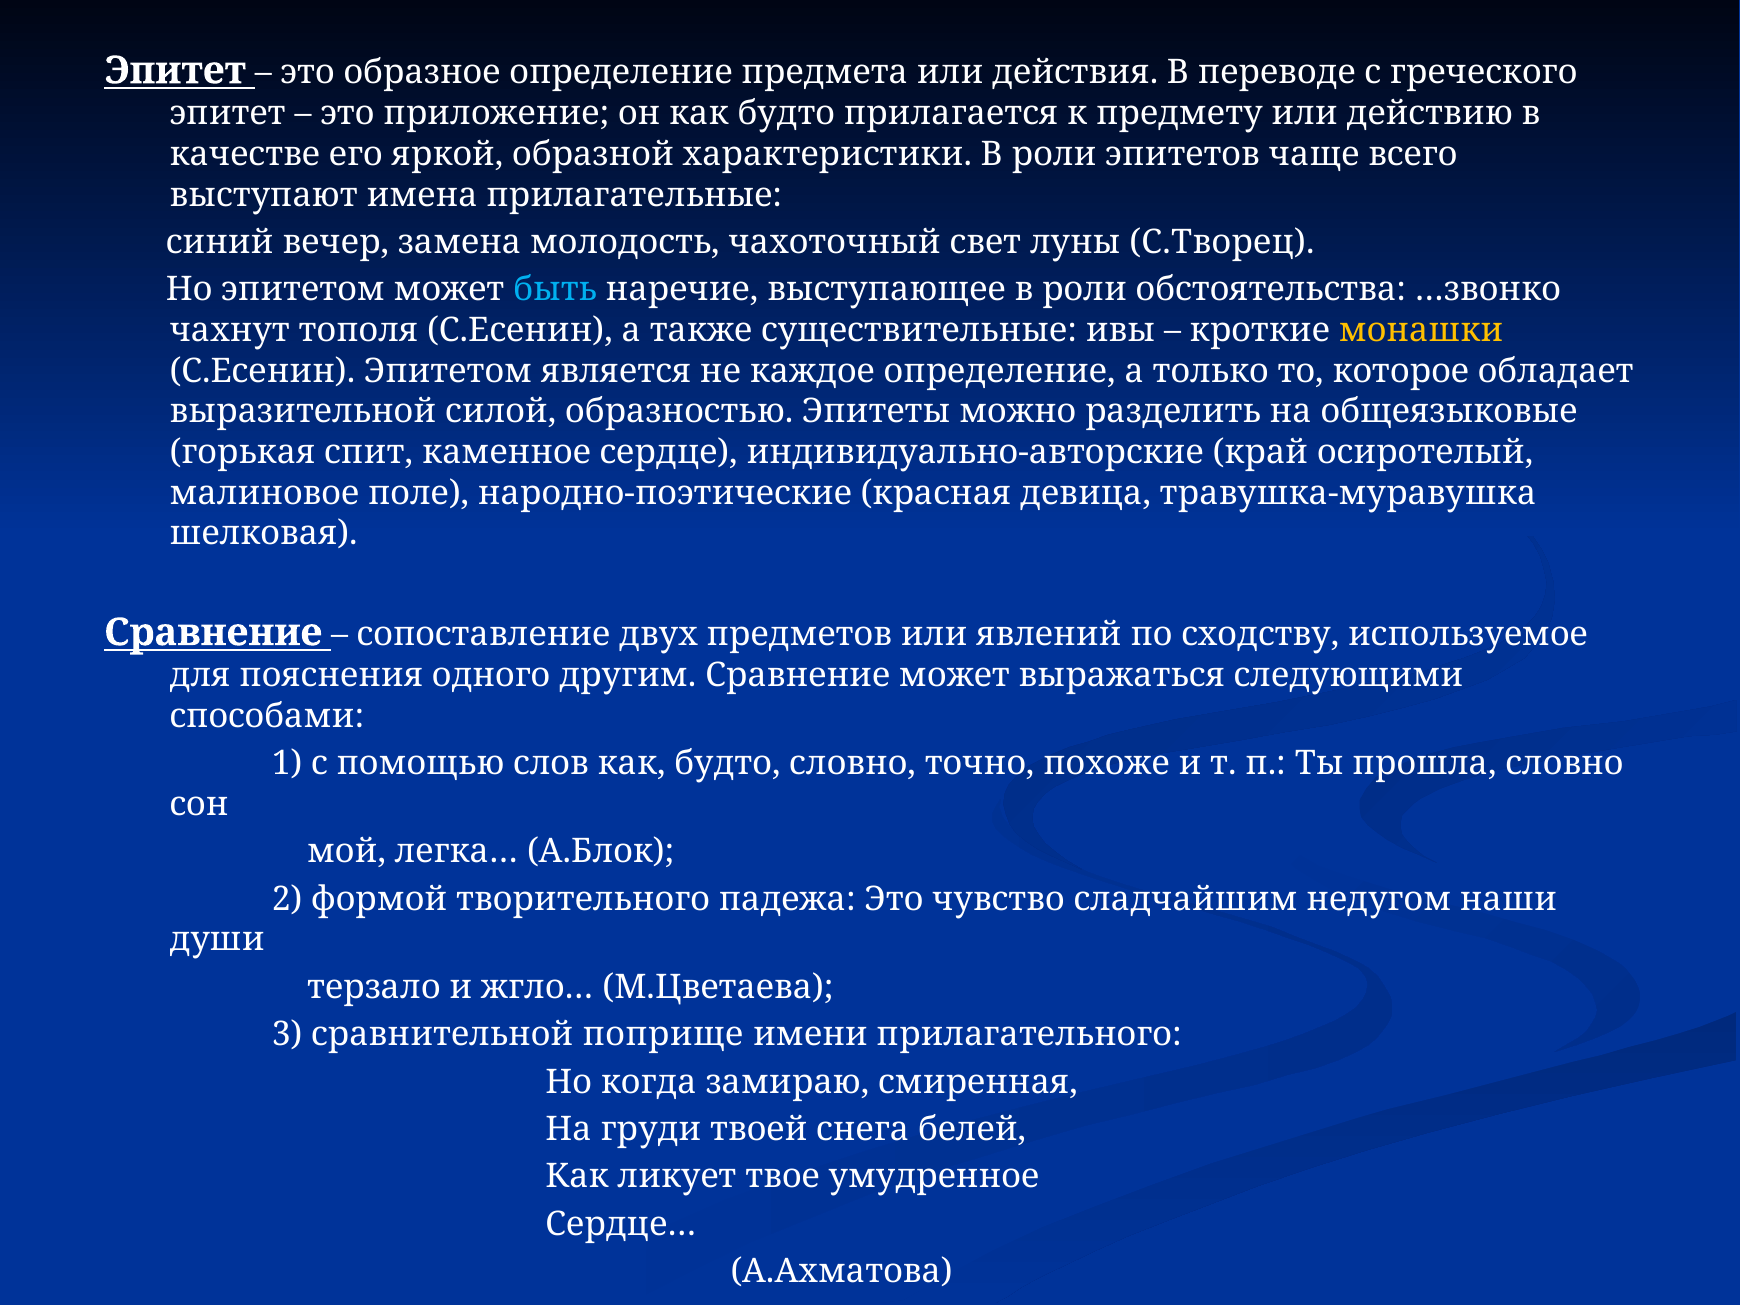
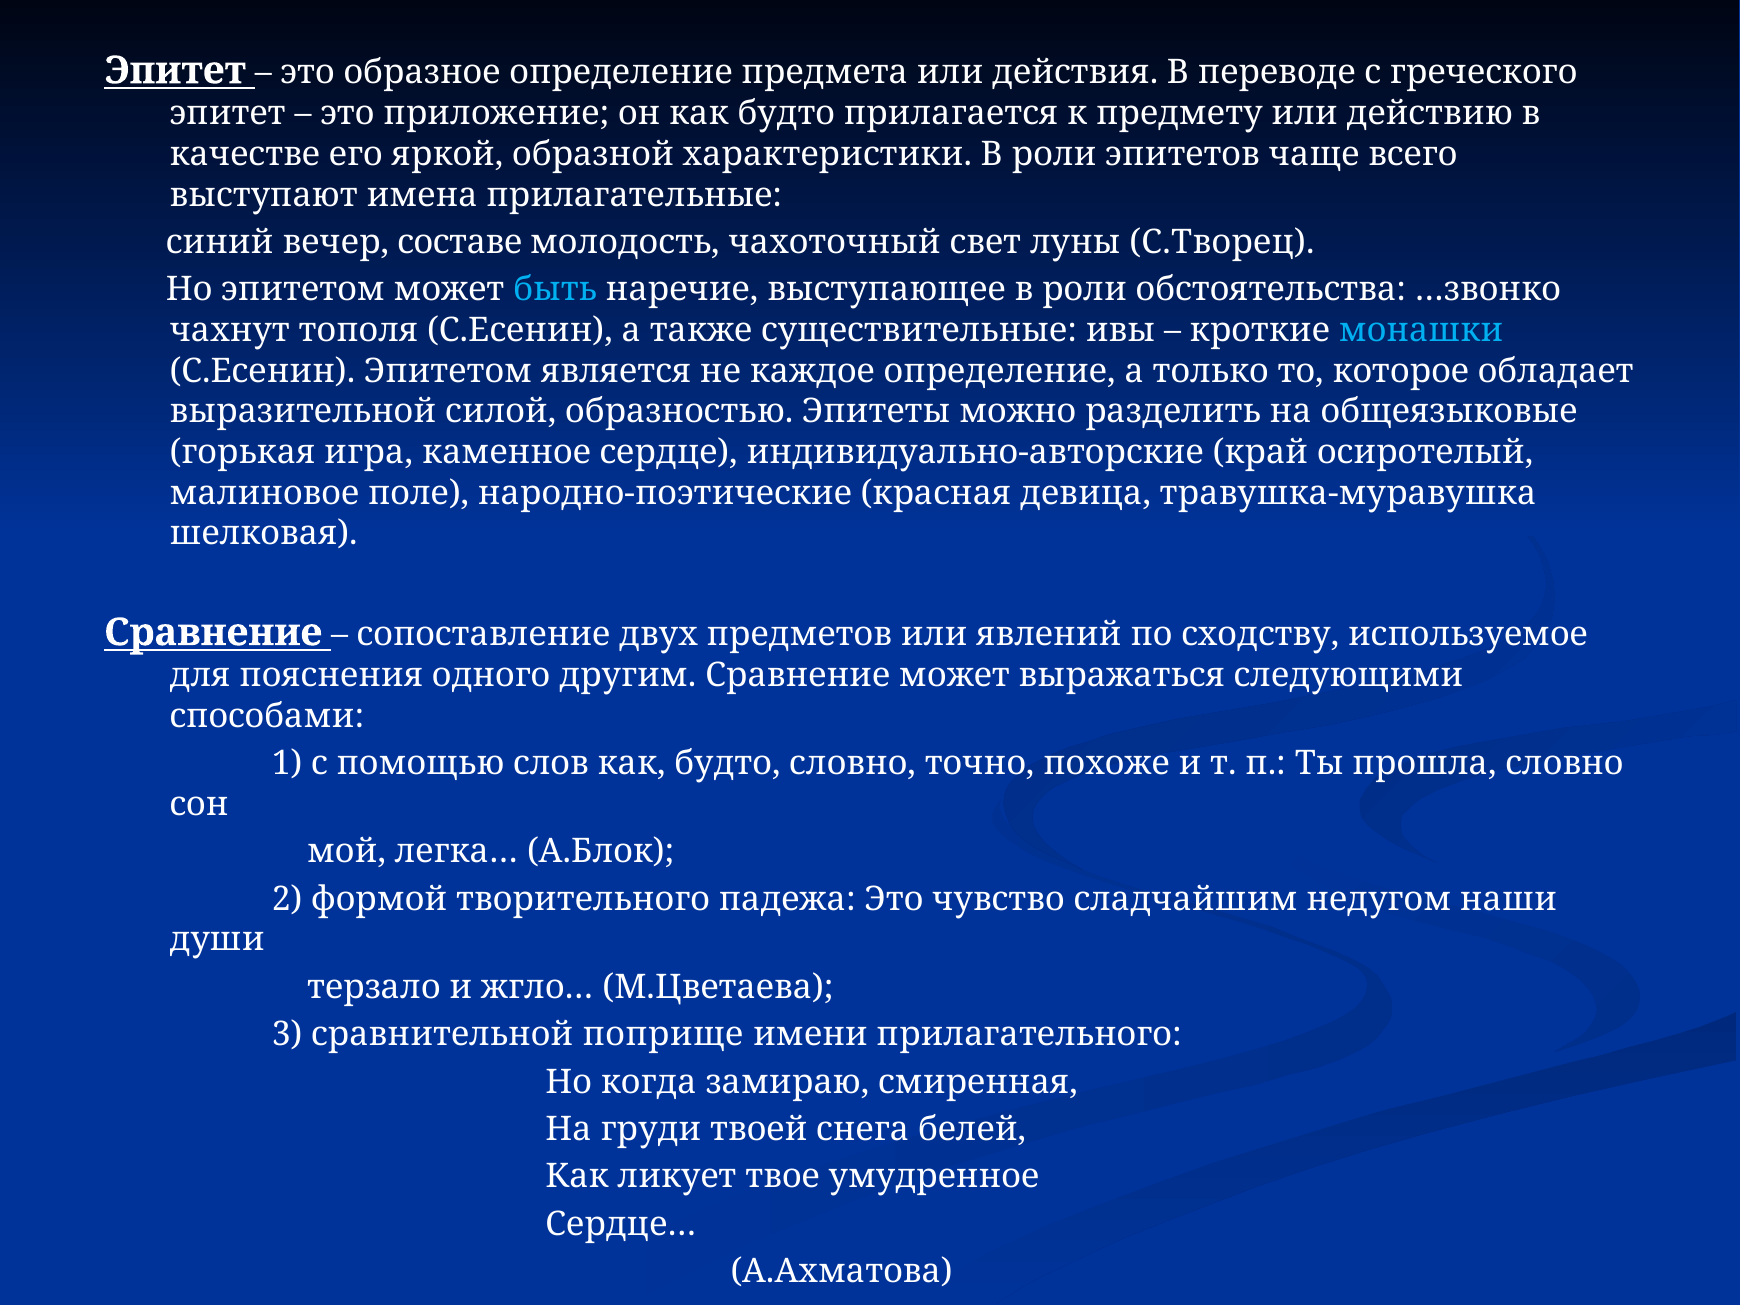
замена: замена -> составе (460, 242)
монашки colour: yellow -> light blue (1421, 330)
спит: спит -> игра (369, 452)
